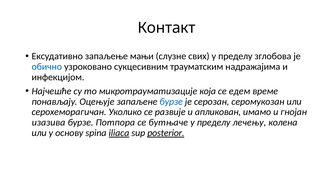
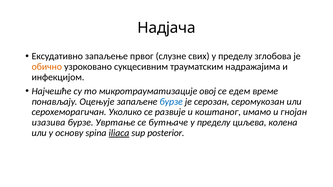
Контакт: Контакт -> Надјача (167, 28)
мањи: мањи -> првог (142, 56)
обично colour: blue -> orange (47, 67)
која: која -> овој (208, 91)
апликован: апликован -> коштаног (218, 112)
Потпора: Потпора -> Увртање (115, 123)
лечењу: лечењу -> циљева (249, 123)
posterior underline: present -> none (166, 133)
